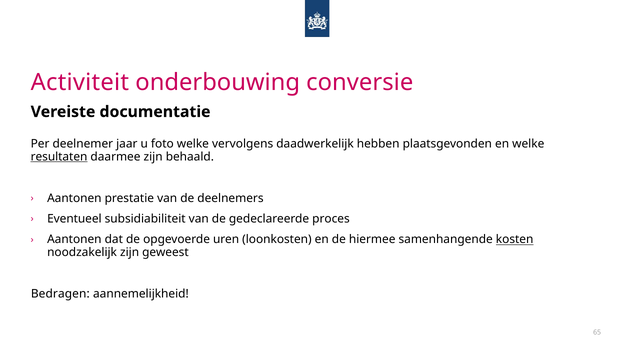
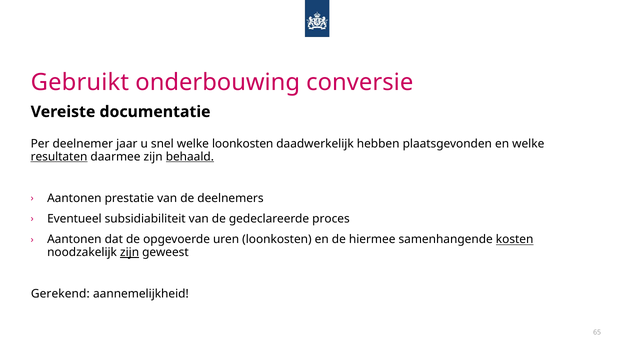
Activiteit: Activiteit -> Gebruikt (80, 83)
foto: foto -> snel (162, 144)
welke vervolgens: vervolgens -> loonkosten (243, 144)
behaald underline: none -> present (190, 157)
zijn underline: none -> present (130, 253)
Bedragen: Bedragen -> Gerekend (60, 294)
